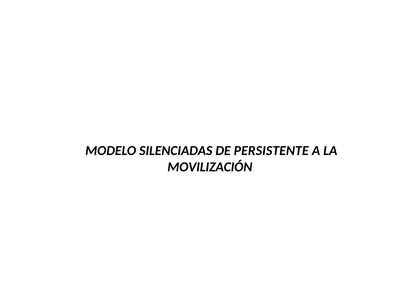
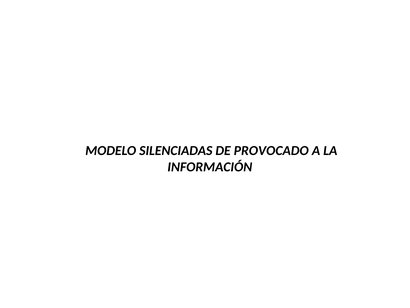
PERSISTENTE: PERSISTENTE -> PROVOCADO (271, 150)
MOVILIZACIÓN: MOVILIZACIÓN -> INFORMACIÓN (210, 167)
